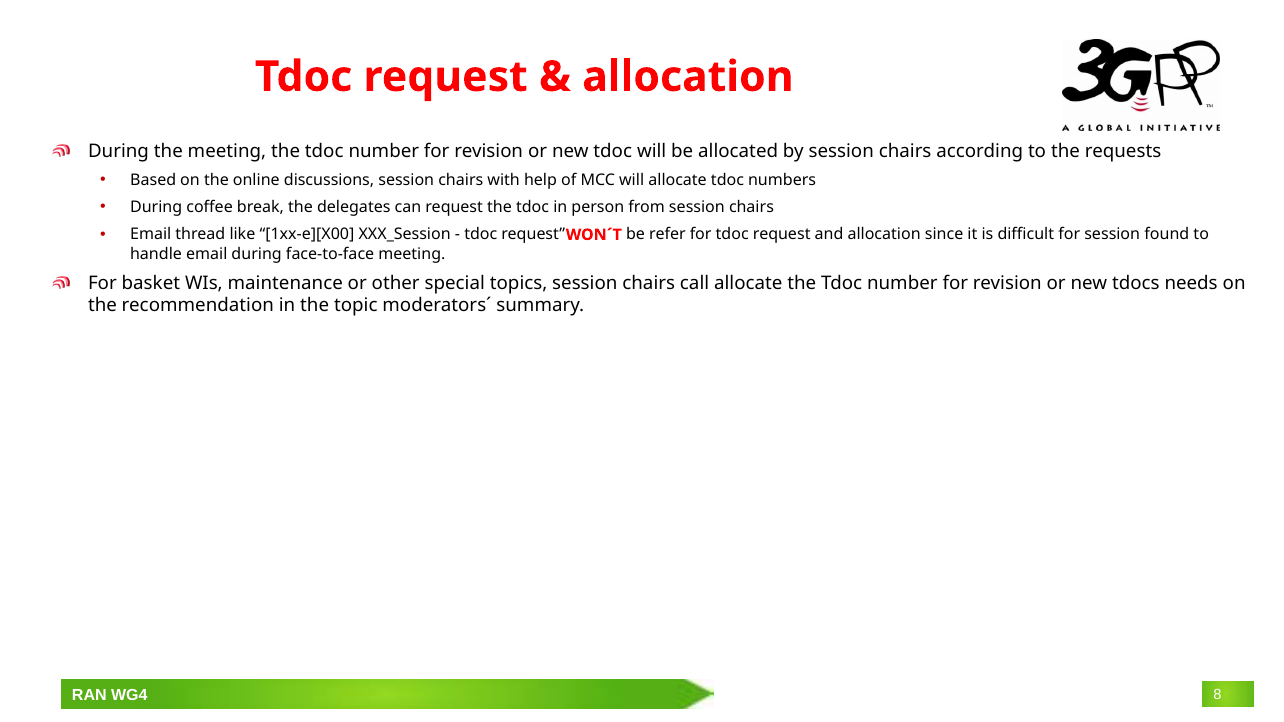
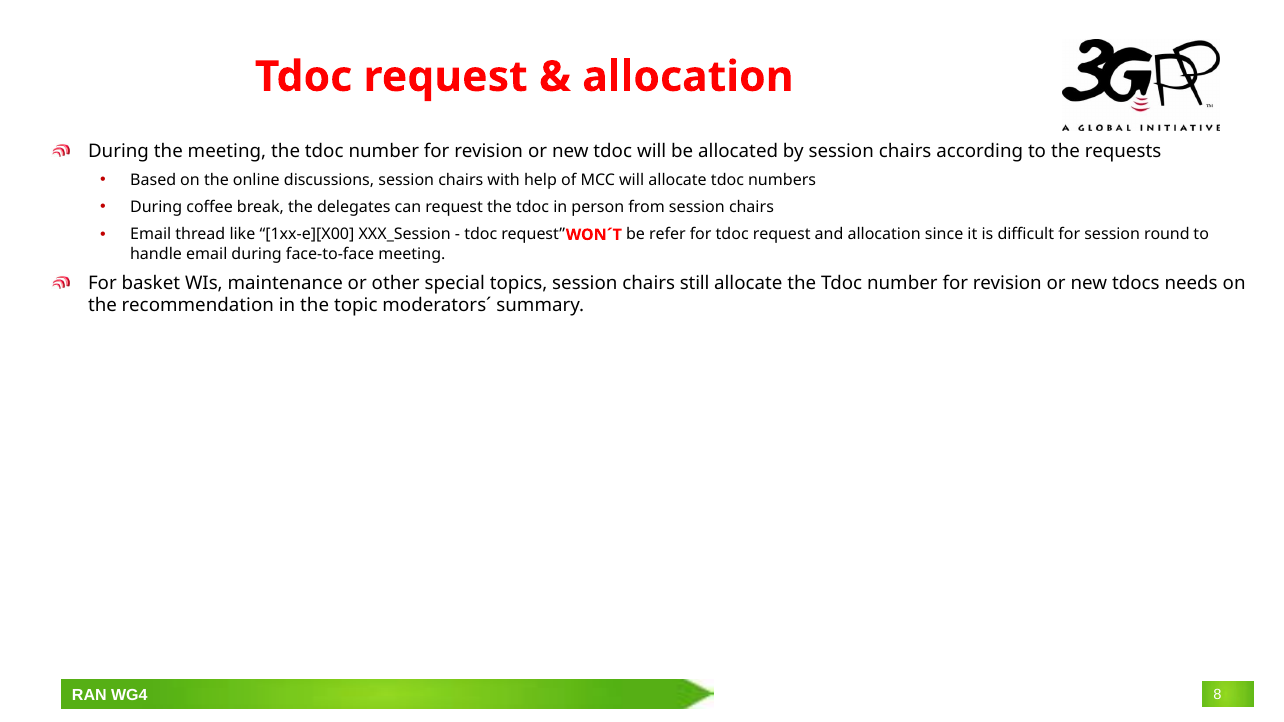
found: found -> round (1167, 235)
call: call -> still (695, 283)
